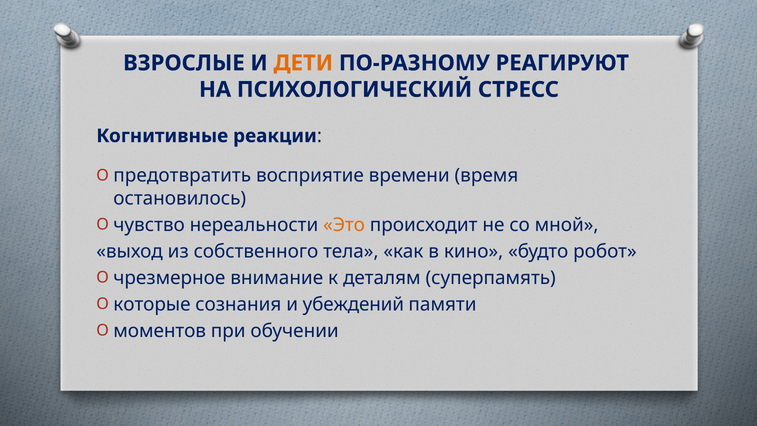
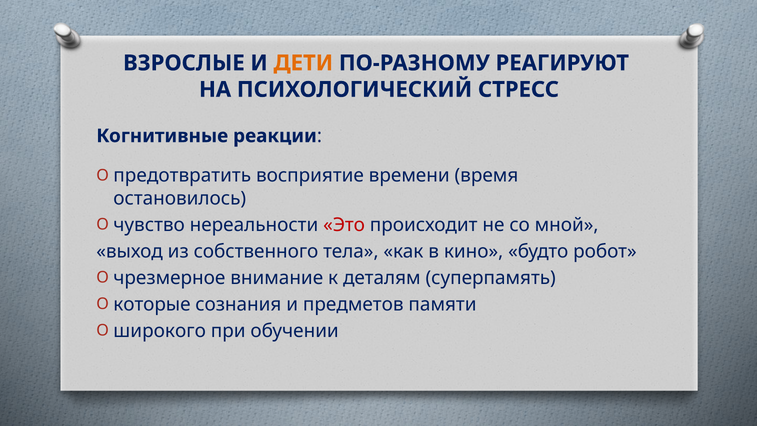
Это colour: orange -> red (344, 225)
убеждений: убеждений -> предметов (353, 304)
моментов: моментов -> широкого (160, 331)
